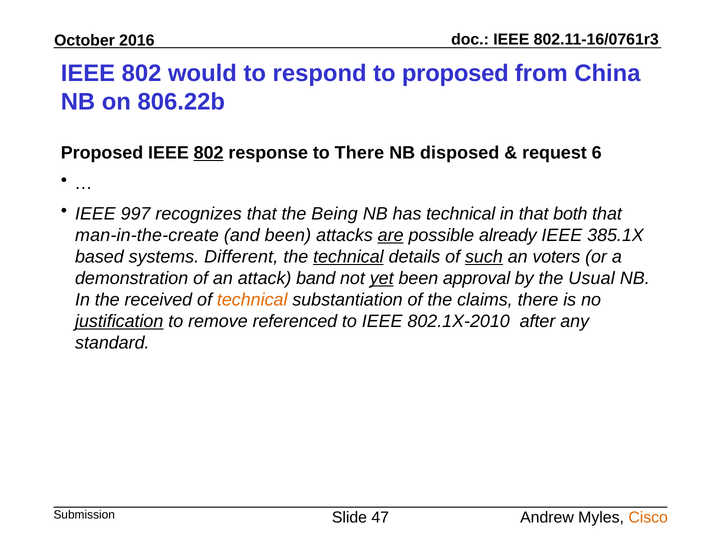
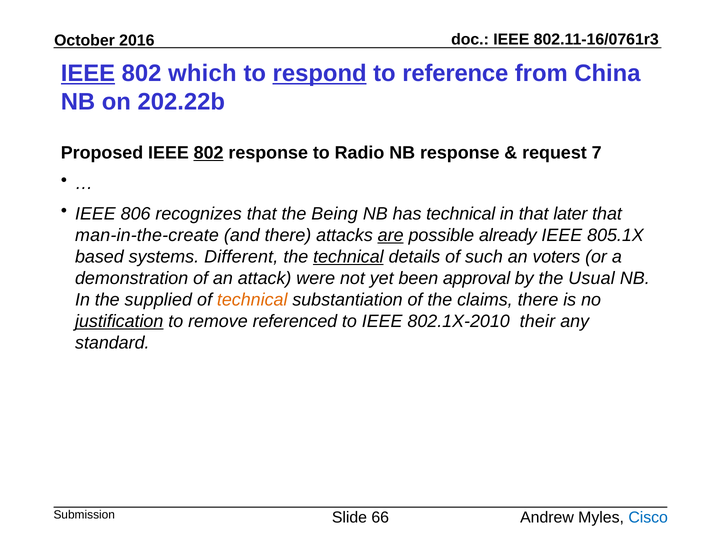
IEEE underline: none -> present (88, 73)
would: would -> which (202, 73)
respond underline: none -> present (320, 73)
to proposed: proposed -> reference (455, 73)
806.22b: 806.22b -> 202.22b (181, 102)
to There: There -> Radio (360, 153)
NB disposed: disposed -> response (460, 153)
6: 6 -> 7 (597, 153)
997: 997 -> 806 (136, 213)
both: both -> later (570, 213)
and been: been -> there (288, 235)
385.1X: 385.1X -> 805.1X (615, 235)
such underline: present -> none (484, 256)
band: band -> were (316, 278)
yet underline: present -> none (382, 278)
received: received -> supplied (158, 299)
after: after -> their (537, 321)
47: 47 -> 66 (380, 517)
Cisco colour: orange -> blue (648, 517)
